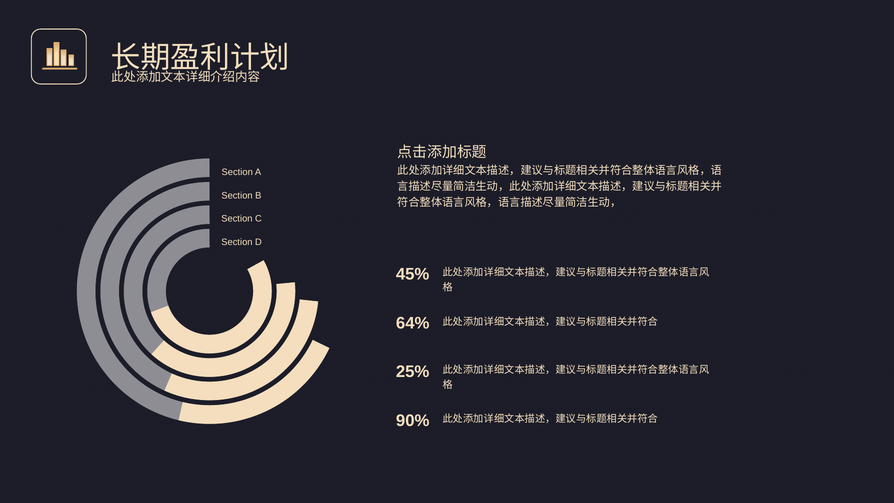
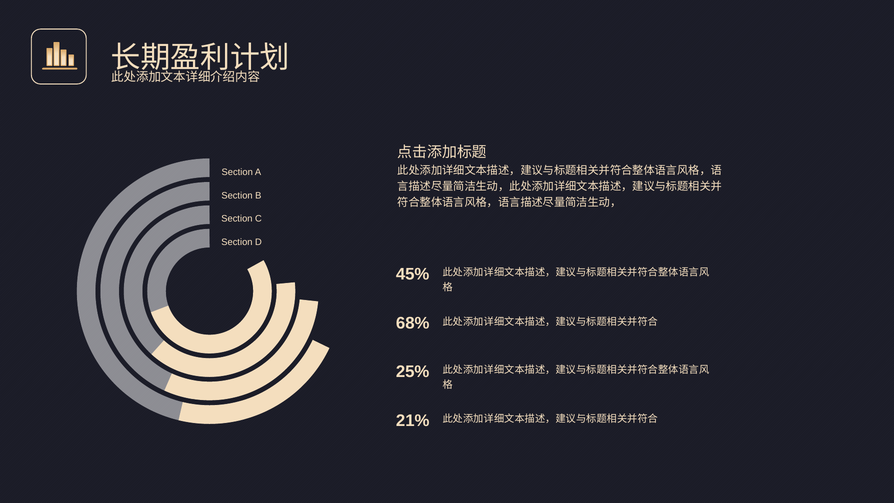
64%: 64% -> 68% (413, 323)
90%: 90% -> 21% (413, 421)
